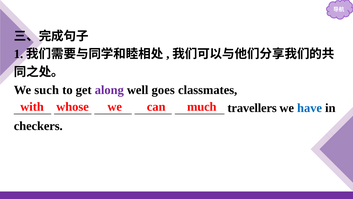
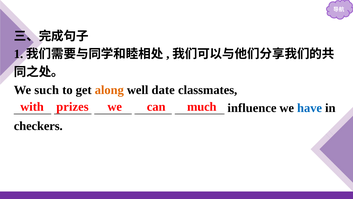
along colour: purple -> orange (109, 90)
goes: goes -> date (163, 90)
whose: whose -> prizes (72, 106)
travellers: travellers -> influence (252, 108)
